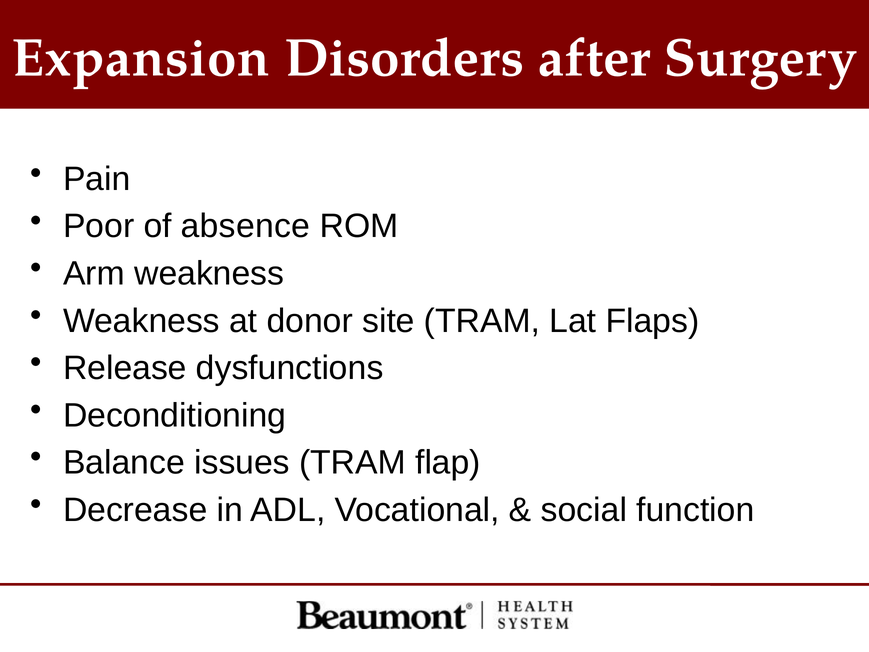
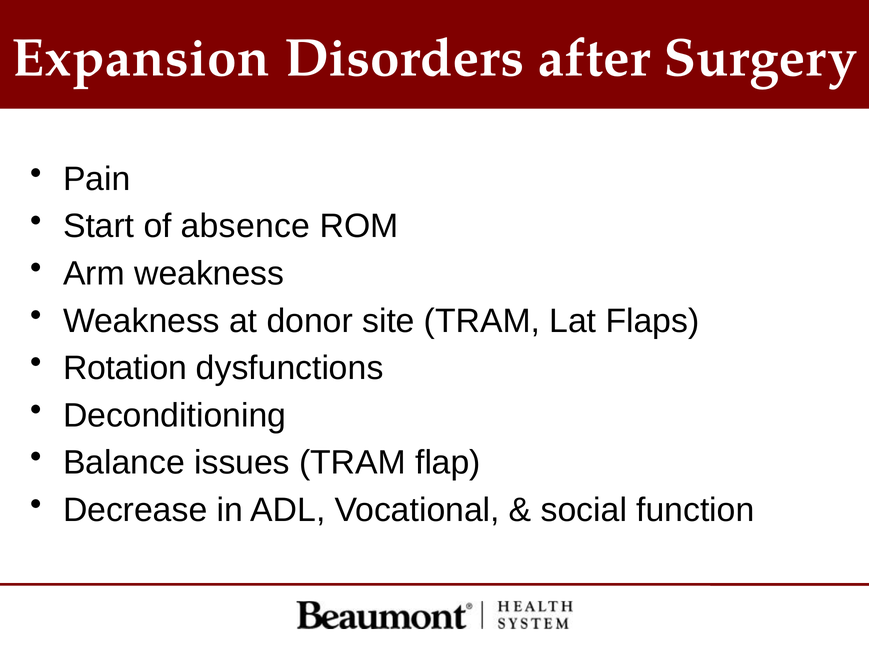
Poor: Poor -> Start (99, 226)
Release: Release -> Rotation (125, 368)
